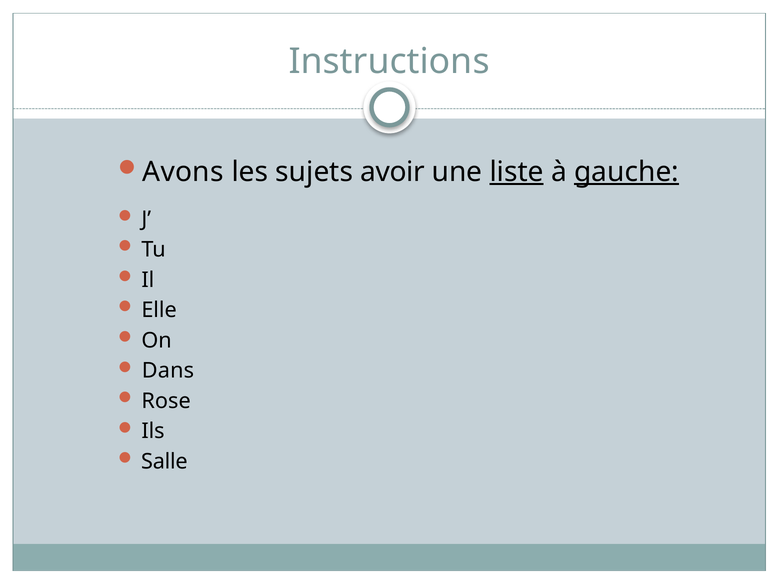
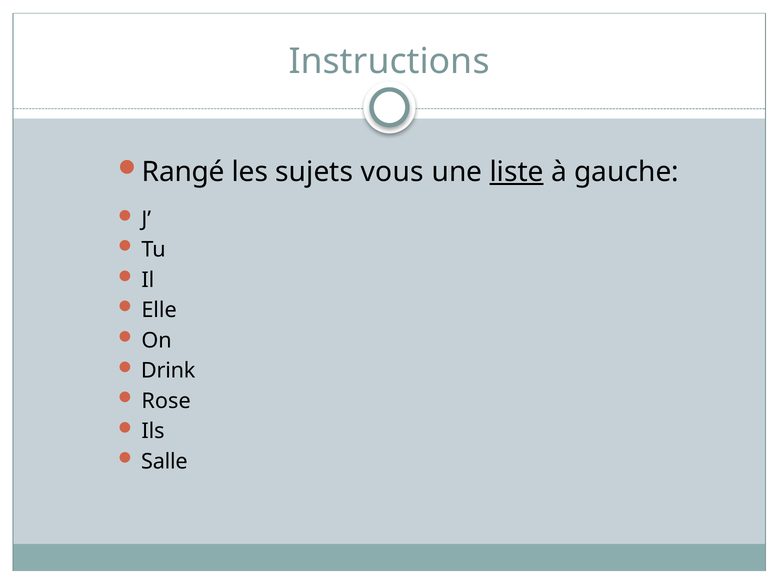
Avons: Avons -> Rangé (183, 172)
avoir: avoir -> vous (392, 172)
gauche underline: present -> none (627, 172)
Dans: Dans -> Drink (168, 371)
